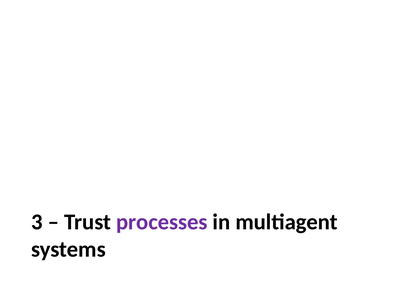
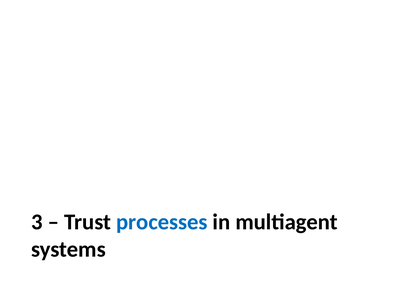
processes colour: purple -> blue (162, 222)
